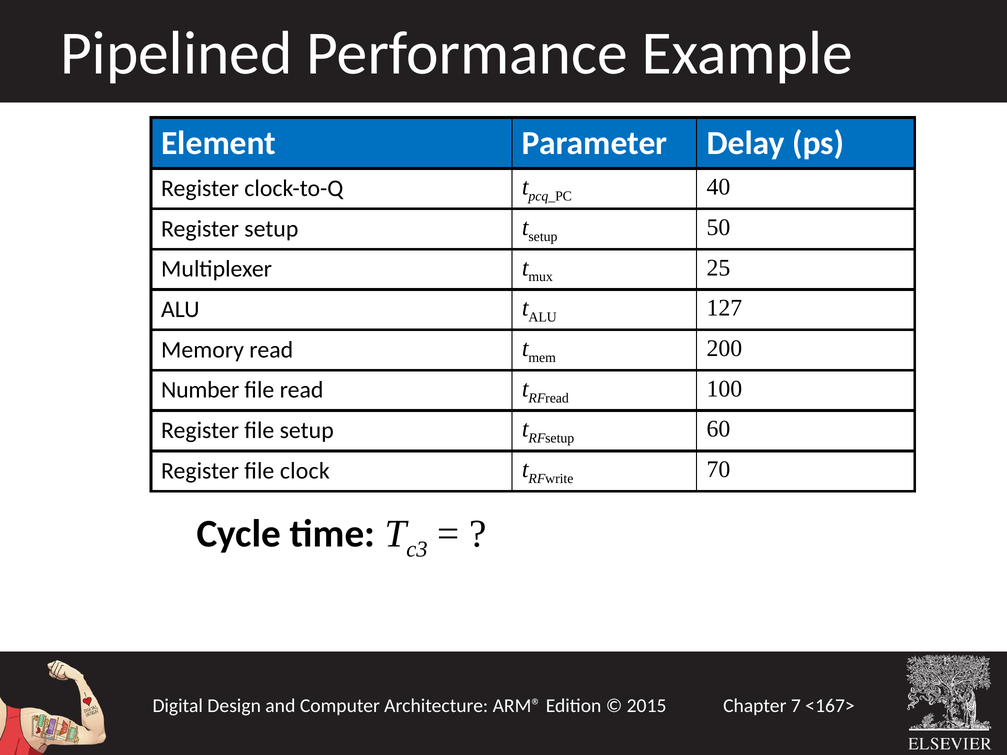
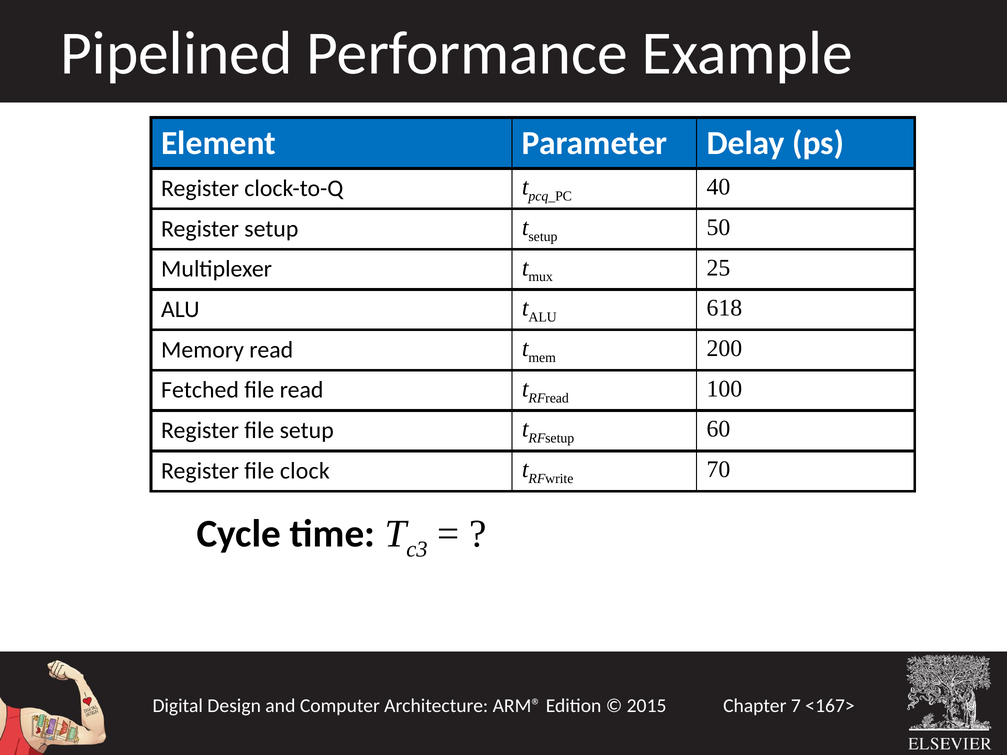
127: 127 -> 618 (724, 308)
Number: Number -> Fetched (200, 390)
